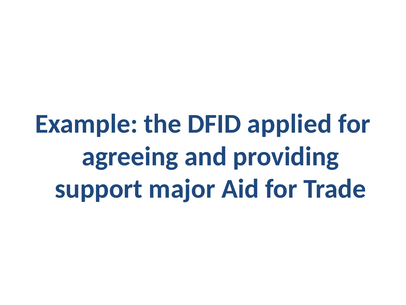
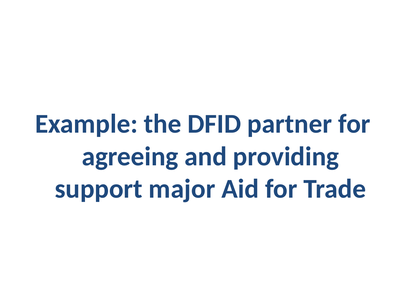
applied: applied -> partner (290, 124)
